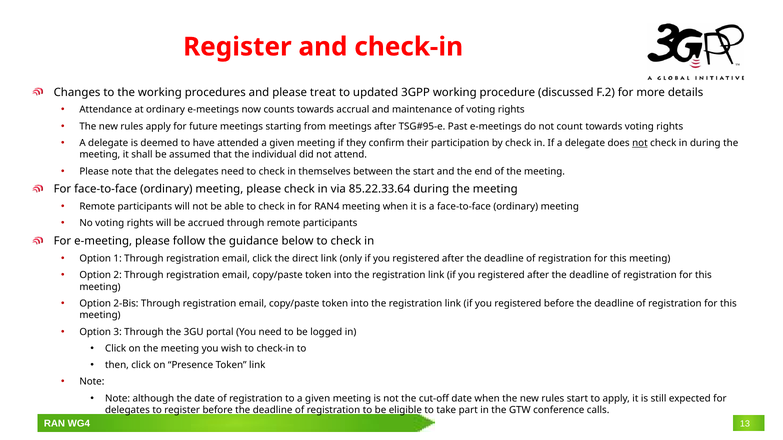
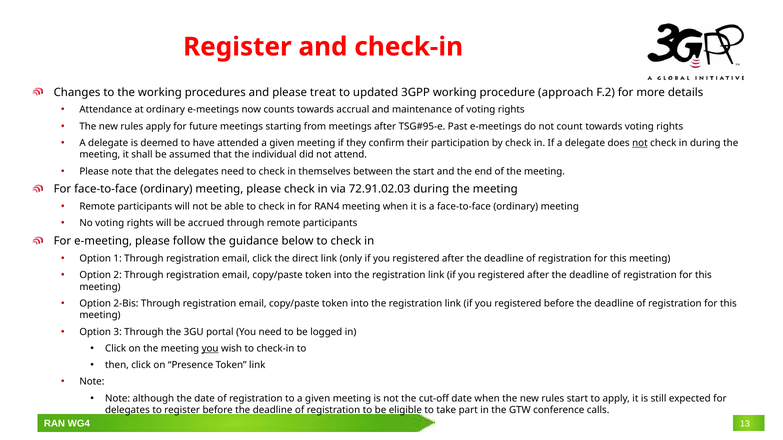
discussed: discussed -> approach (566, 92)
85.22.33.64: 85.22.33.64 -> 72.91.02.03 (380, 189)
you underline: none -> present (210, 349)
